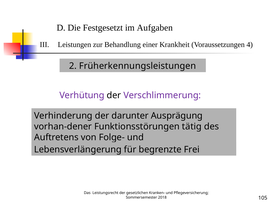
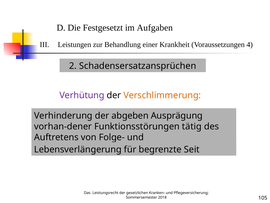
Früherkennungsleistungen: Früherkennungsleistungen -> Schadensersatzansprüchen (138, 66)
Verschlimmerung colour: purple -> orange (162, 95)
darunter: darunter -> abgeben (130, 115)
Frei: Frei -> Seit (192, 149)
